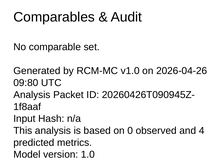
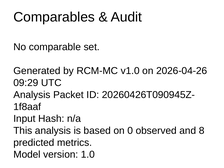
09:80: 09:80 -> 09:29 (26, 83)
4: 4 -> 8 (202, 131)
